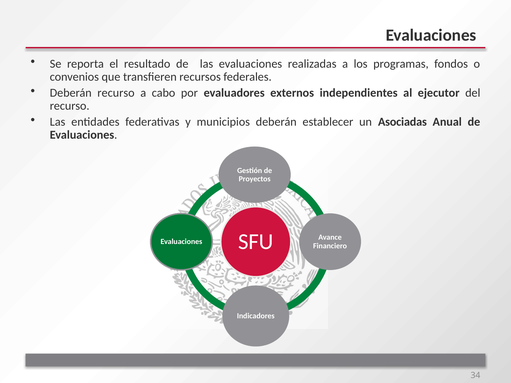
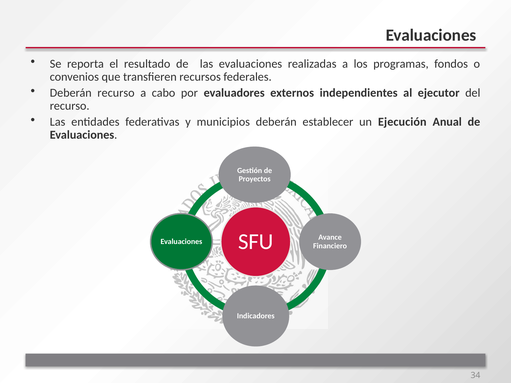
Asociadas: Asociadas -> Ejecución (402, 122)
